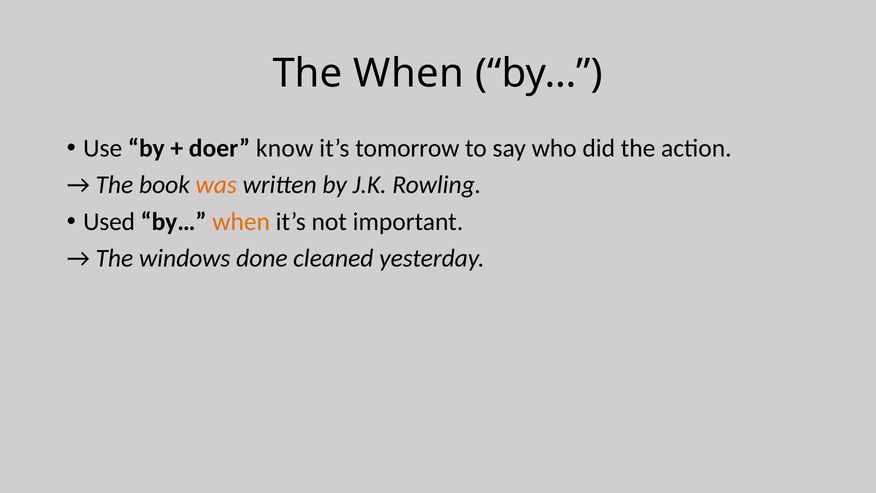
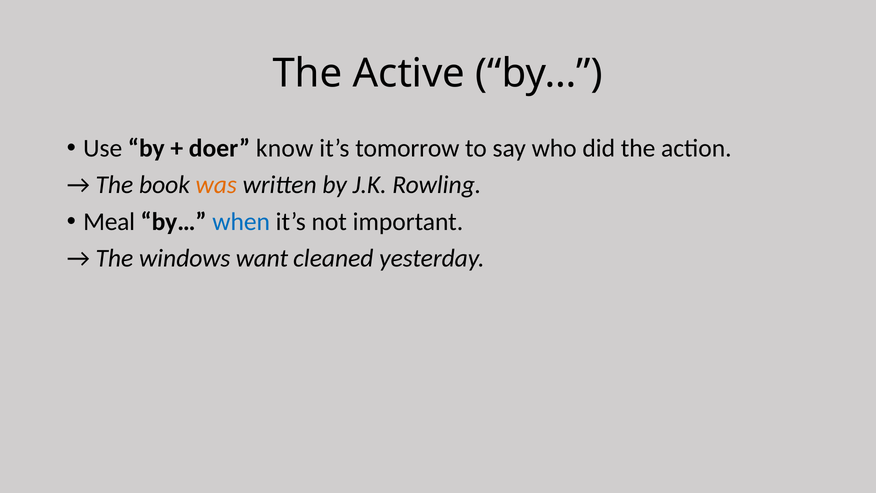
The When: When -> Active (409, 74)
Used: Used -> Meal (109, 222)
when colour: orange -> blue (241, 222)
done: done -> want (262, 258)
